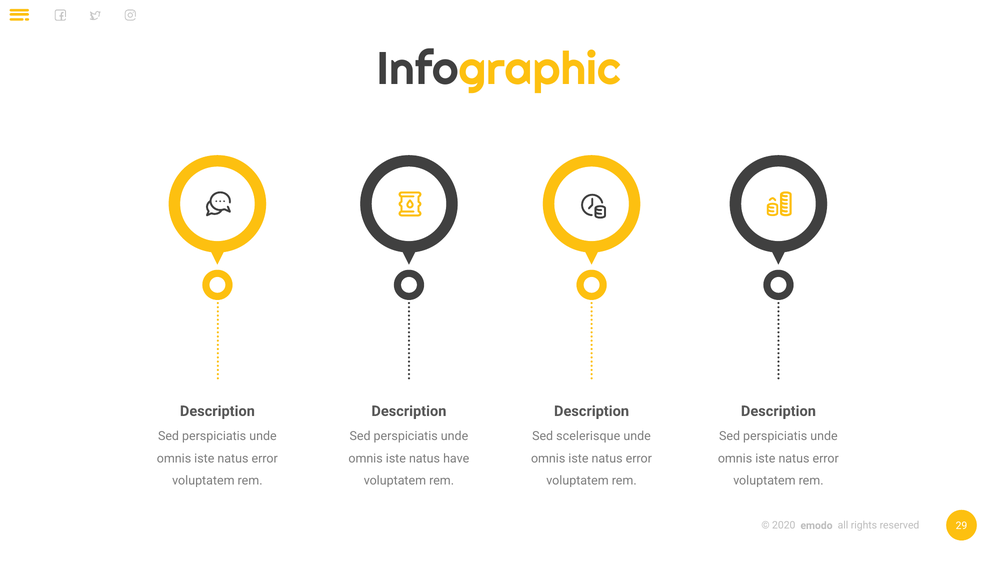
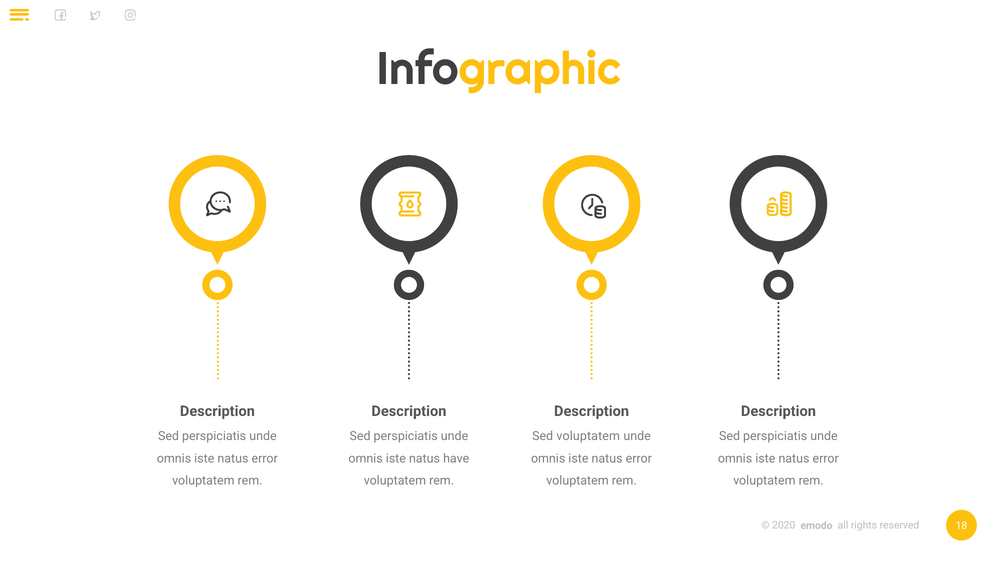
Sed scelerisque: scelerisque -> voluptatem (588, 436)
29: 29 -> 18 (962, 526)
